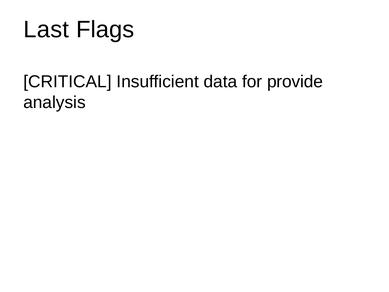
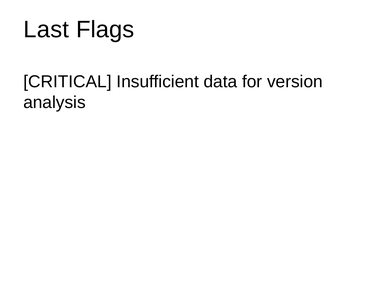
provide: provide -> version (295, 82)
